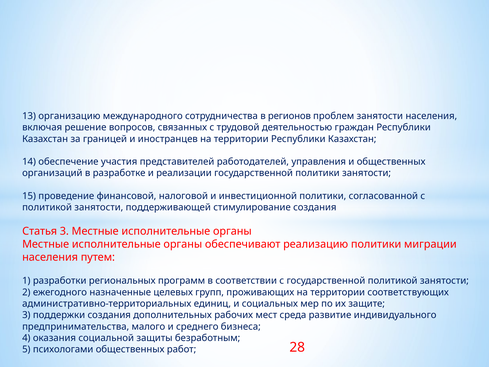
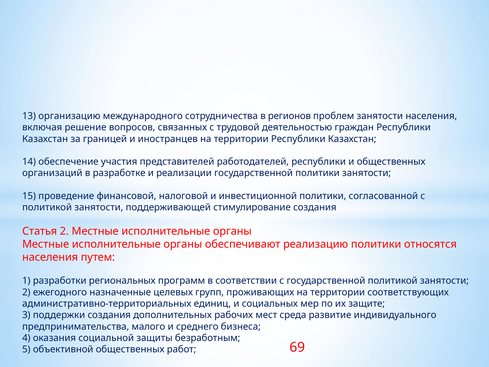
работодателей управления: управления -> республики (319, 162)
Статья 3: 3 -> 2 (64, 231)
миграции: миграции -> относятся (430, 244)
психологами: психологами -> объективной (63, 349)
28: 28 -> 69 (297, 347)
